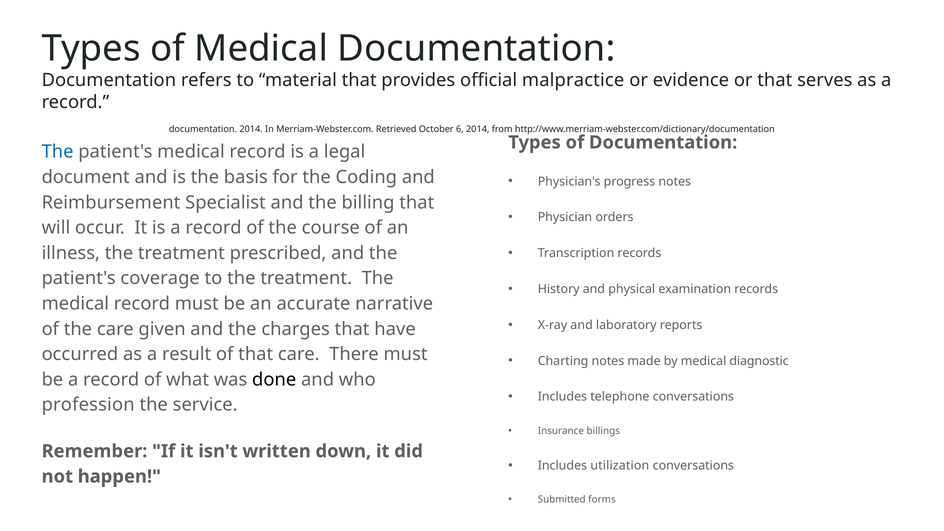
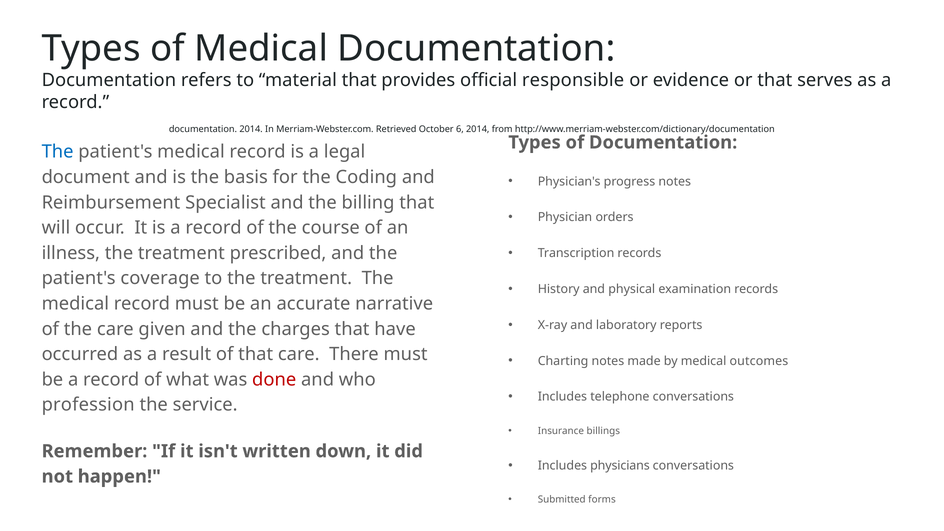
malpractice: malpractice -> responsible (573, 80)
diagnostic: diagnostic -> outcomes (759, 361)
done colour: black -> red (274, 380)
utilization: utilization -> physicians (620, 466)
